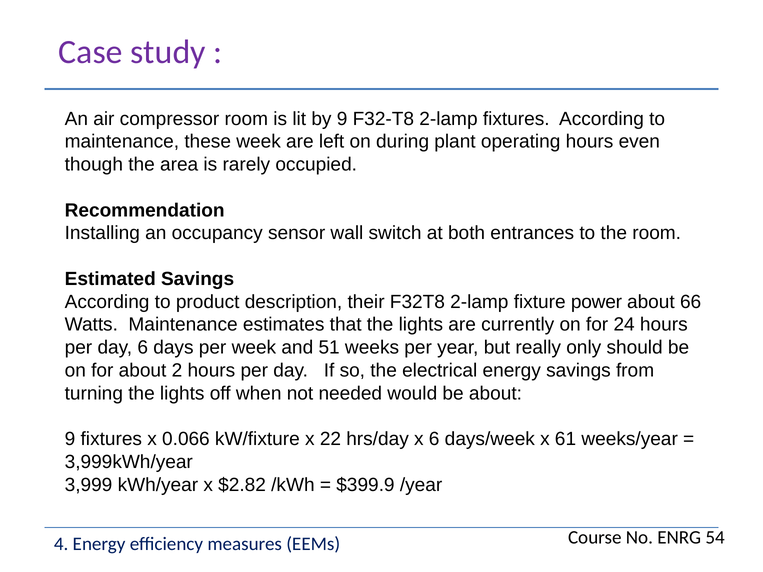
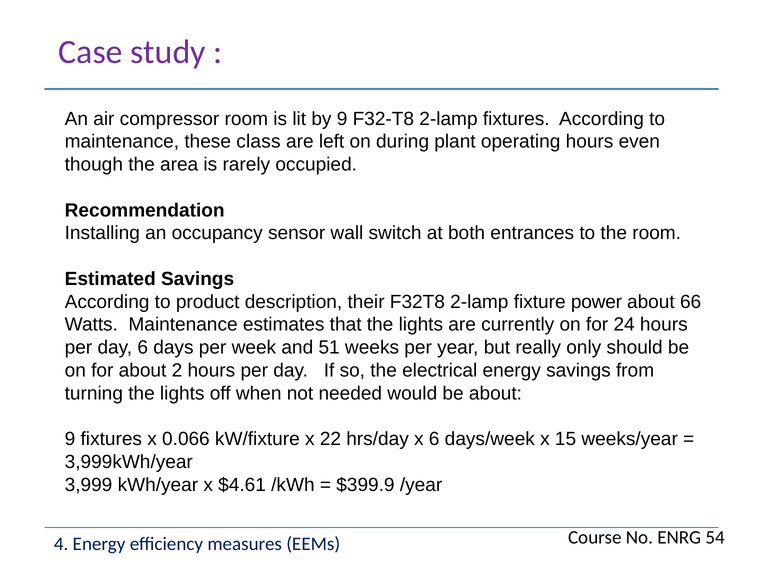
these week: week -> class (258, 142)
61: 61 -> 15 (565, 439)
$2.82: $2.82 -> $4.61 (242, 485)
